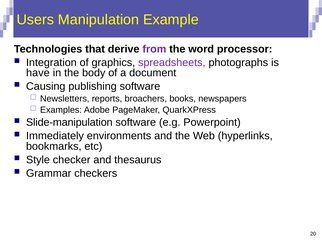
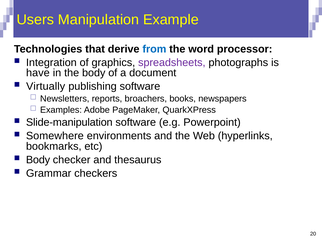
from colour: purple -> blue (154, 49)
Causing: Causing -> Virtually (46, 87)
Immediately: Immediately -> Somewhere (55, 136)
Style: Style -> Body (38, 160)
